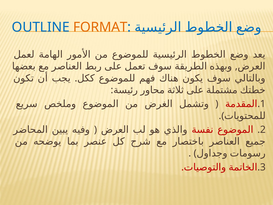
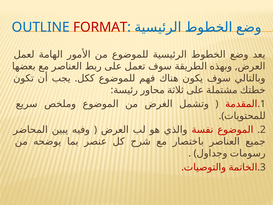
FORMAT colour: orange -> red (100, 27)
